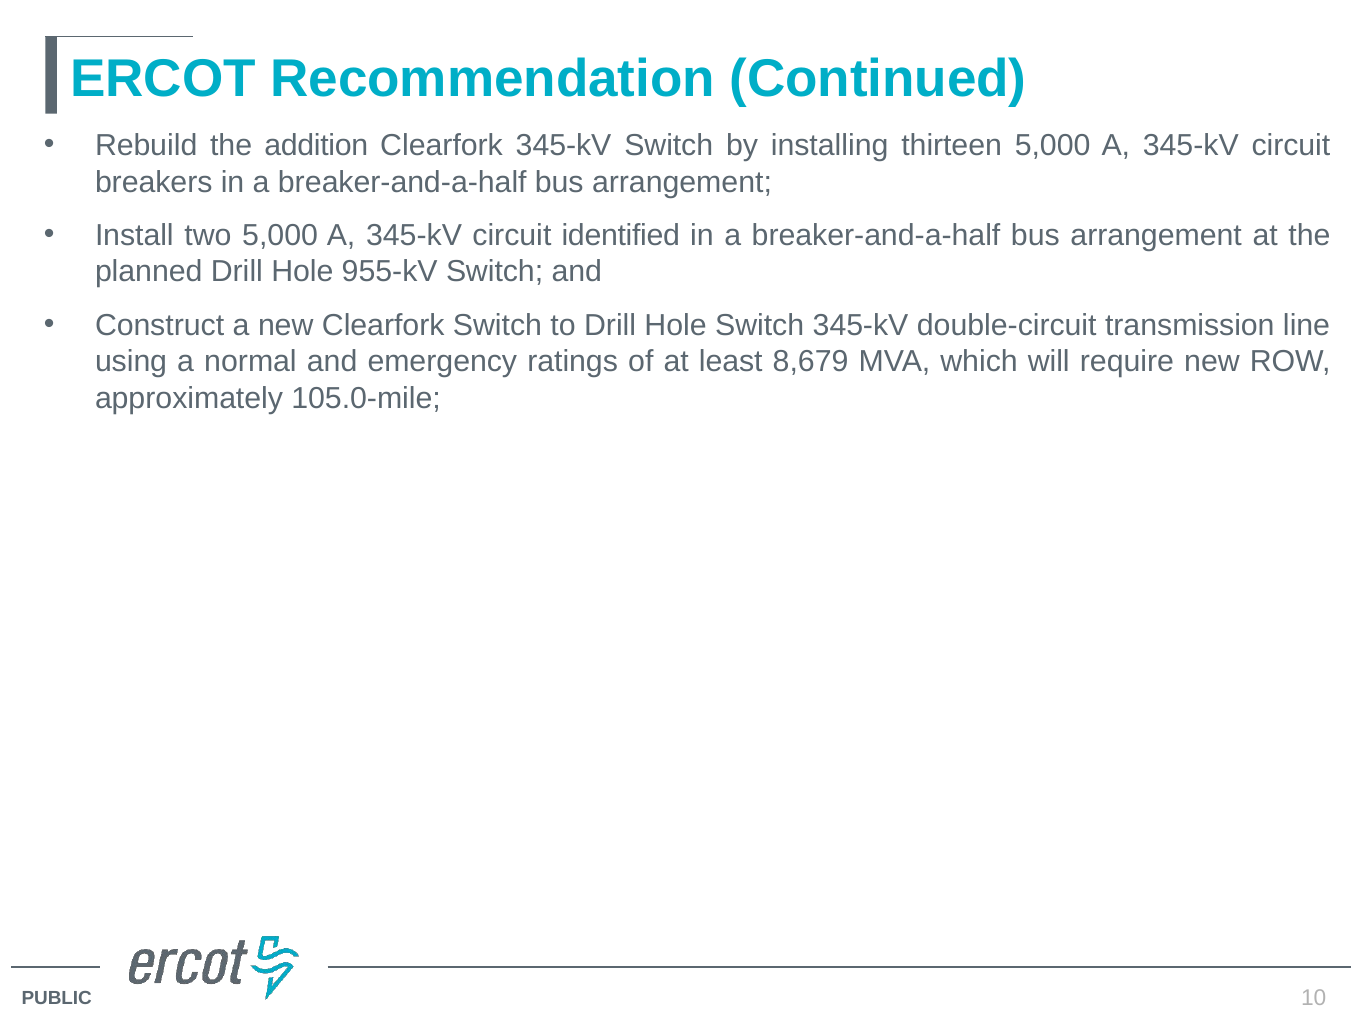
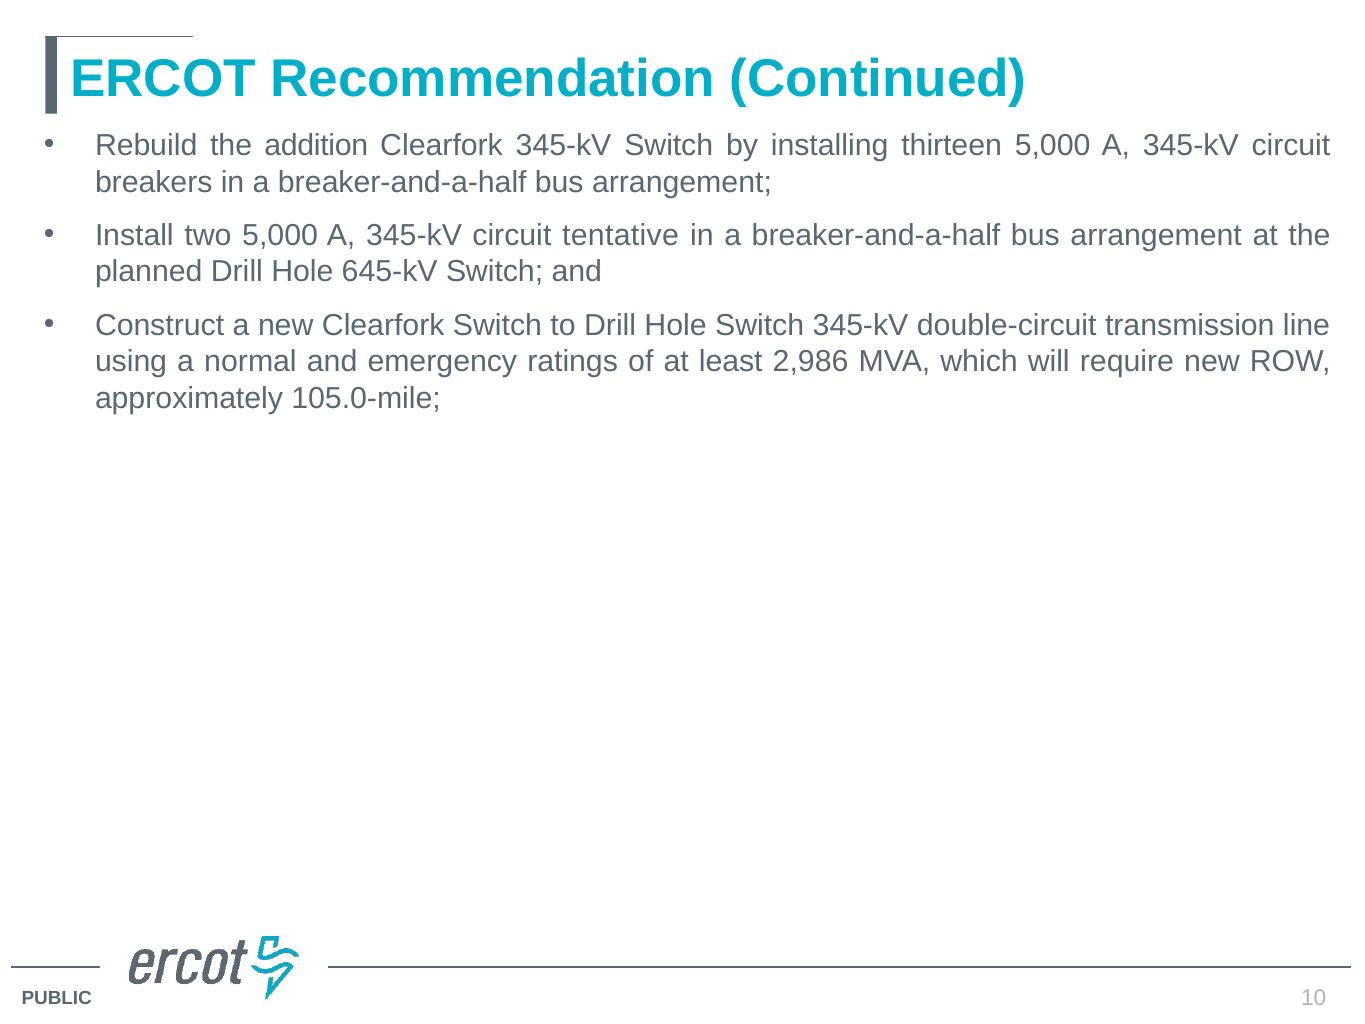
identified: identified -> tentative (621, 235)
955-kV: 955-kV -> 645-kV (390, 272)
8,679: 8,679 -> 2,986 (811, 362)
